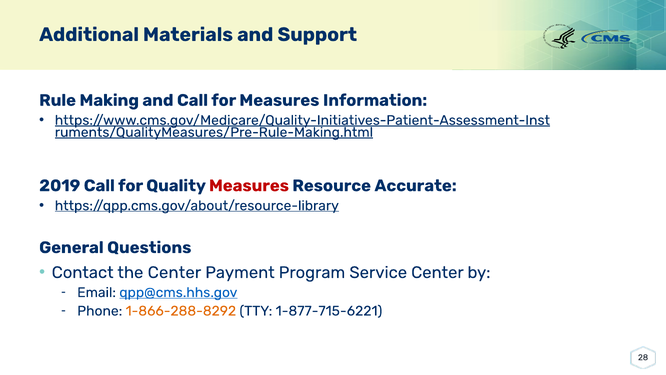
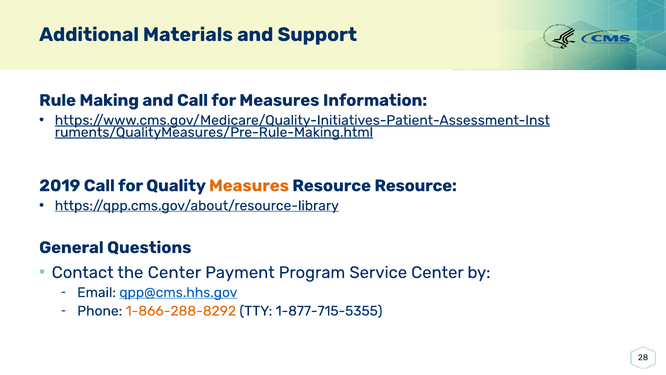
Measures colour: red -> orange (249, 186)
Resource Accurate: Accurate -> Resource (416, 186)
1-877-715-6221: 1-877-715-6221 -> 1-877-715-5355 (329, 311)
